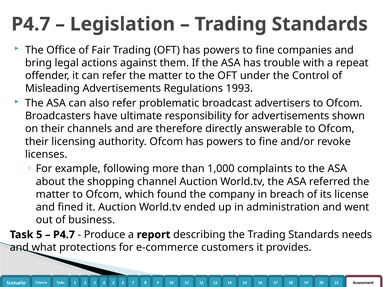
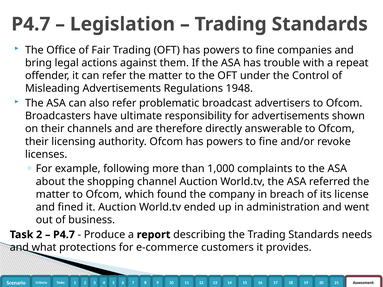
1993: 1993 -> 1948 (239, 88)
Task 5: 5 -> 2 (39, 235)
